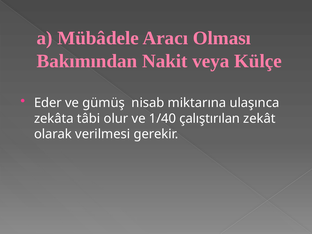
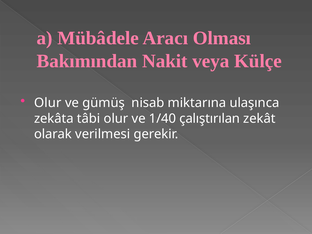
Eder: Eder -> Olur (48, 103)
